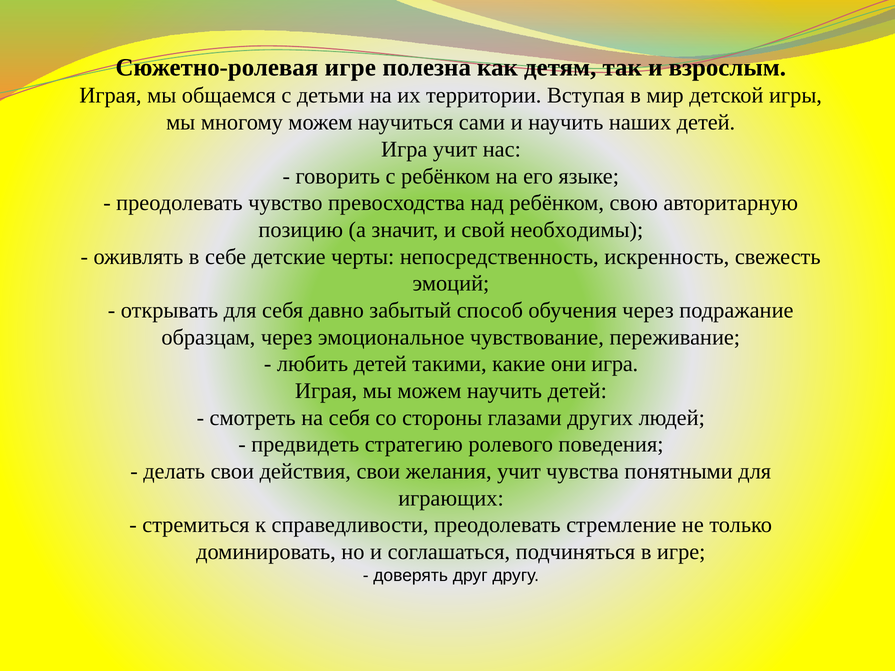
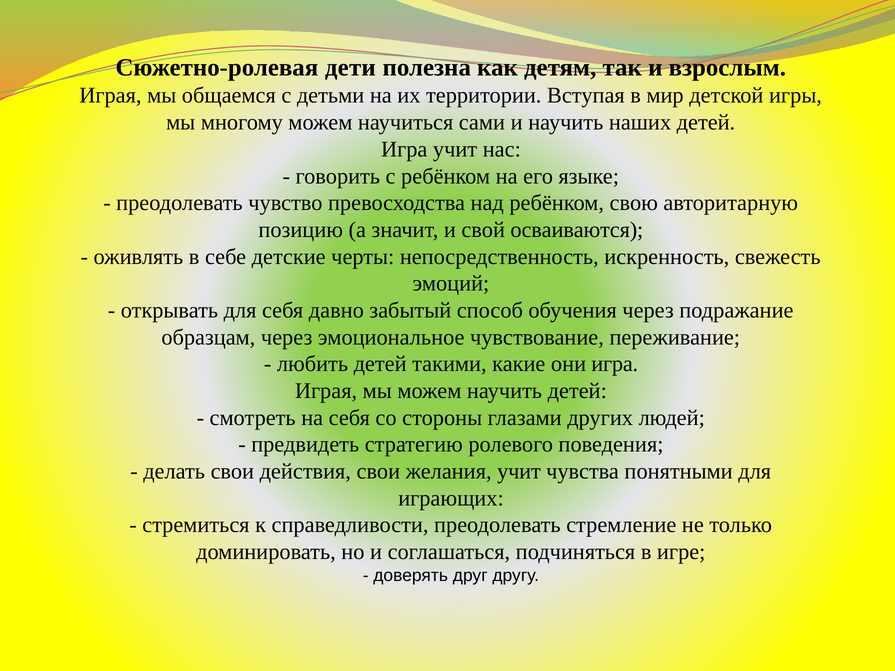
Сюжетно-ролевая игре: игре -> дети (350, 67)
необходимы: необходимы -> осваиваются (577, 230)
